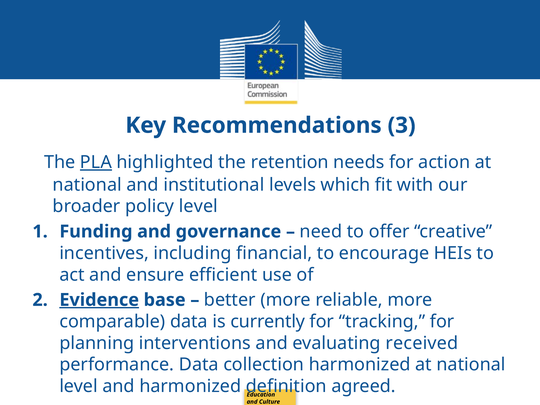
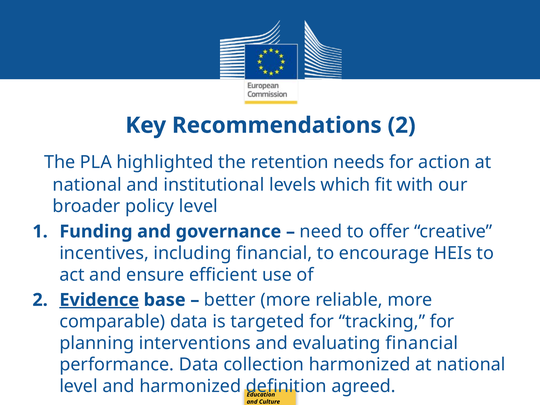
Recommendations 3: 3 -> 2 (402, 125)
PLA underline: present -> none (96, 162)
currently: currently -> targeted (268, 322)
evaluating received: received -> financial (422, 343)
